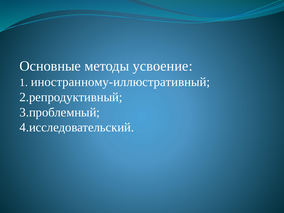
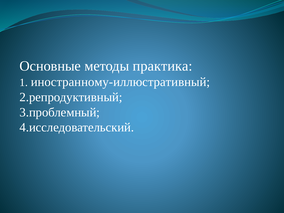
усвоение: усвоение -> практика (163, 66)
